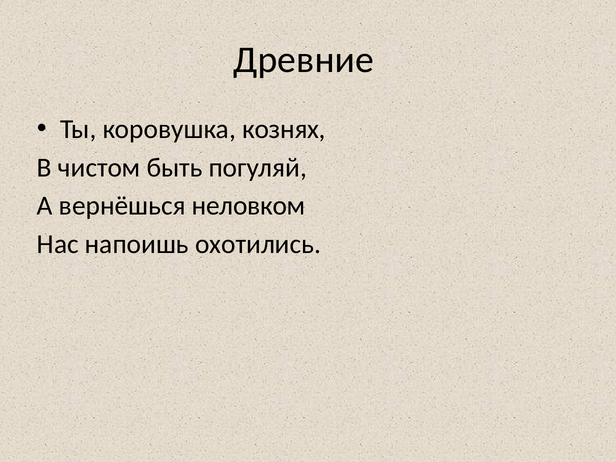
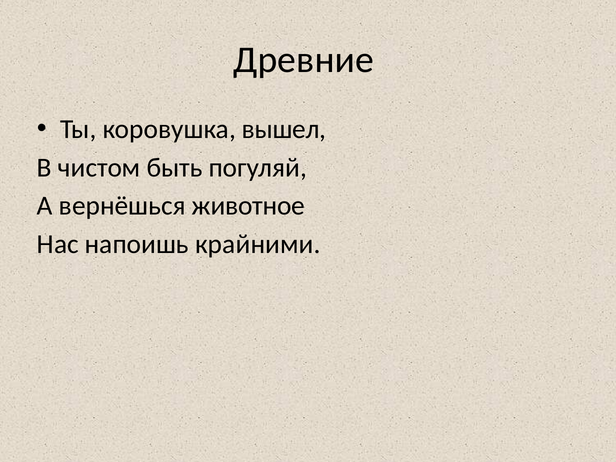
кознях: кознях -> вышел (284, 129)
неловком: неловком -> животное (248, 206)
охотились: охотились -> крайними (258, 244)
